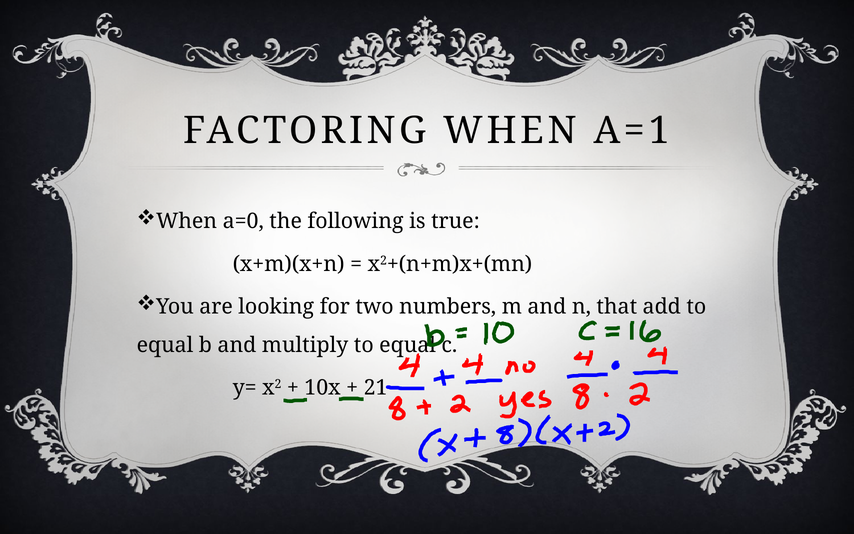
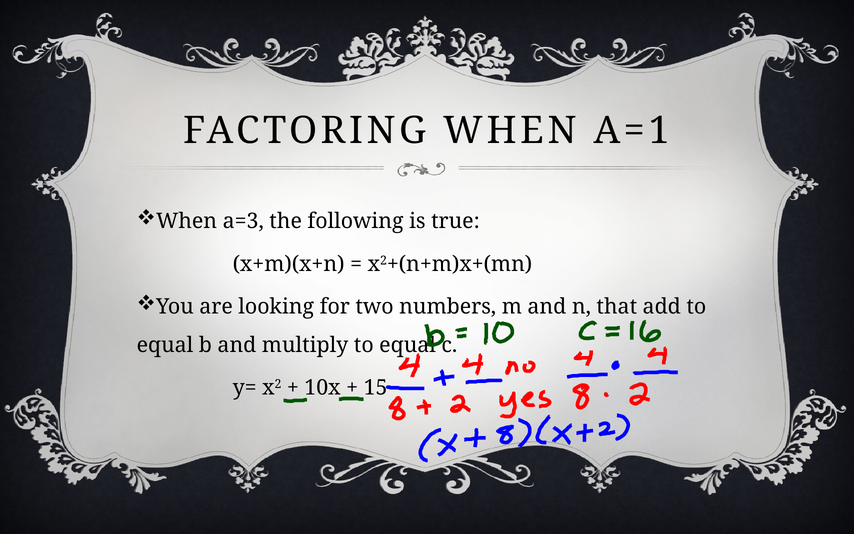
a=0: a=0 -> a=3 (243, 221)
21: 21 -> 15 (376, 388)
